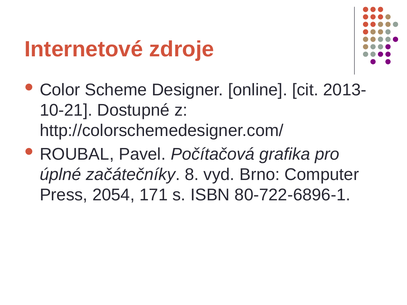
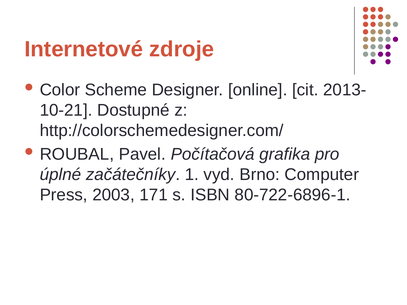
8: 8 -> 1 (192, 175)
2054: 2054 -> 2003 (114, 195)
